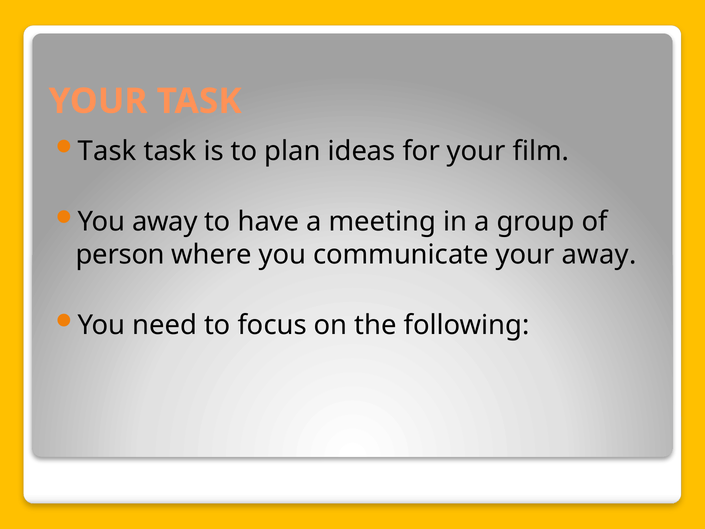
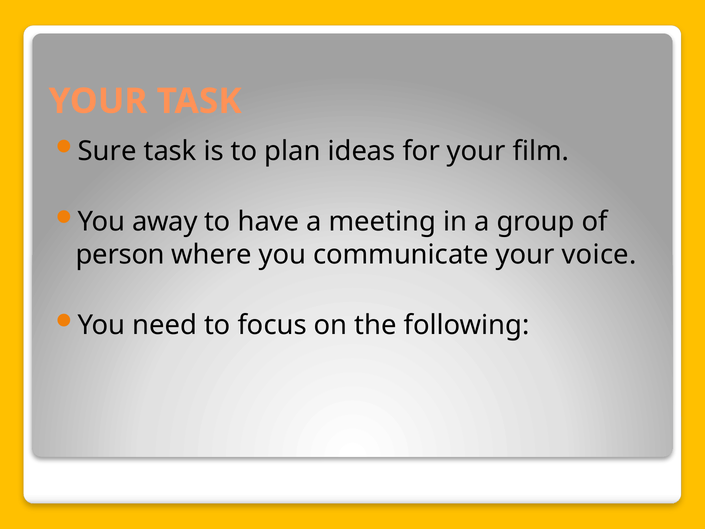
Task: Task -> Sure (107, 151)
your away: away -> voice (599, 254)
